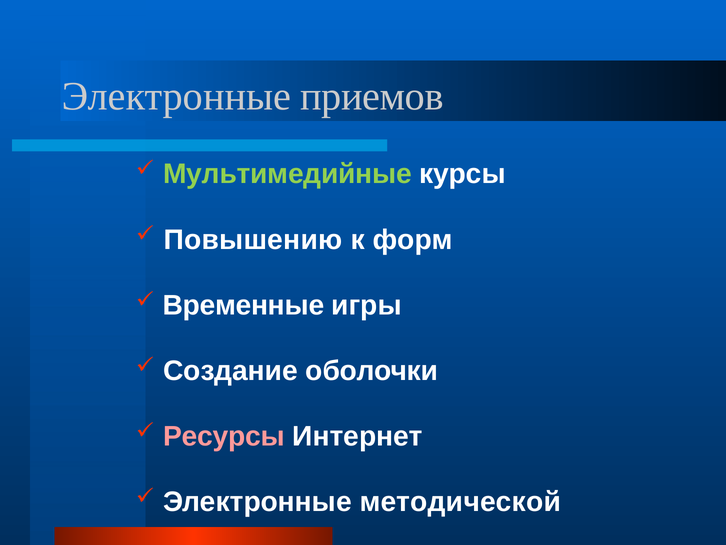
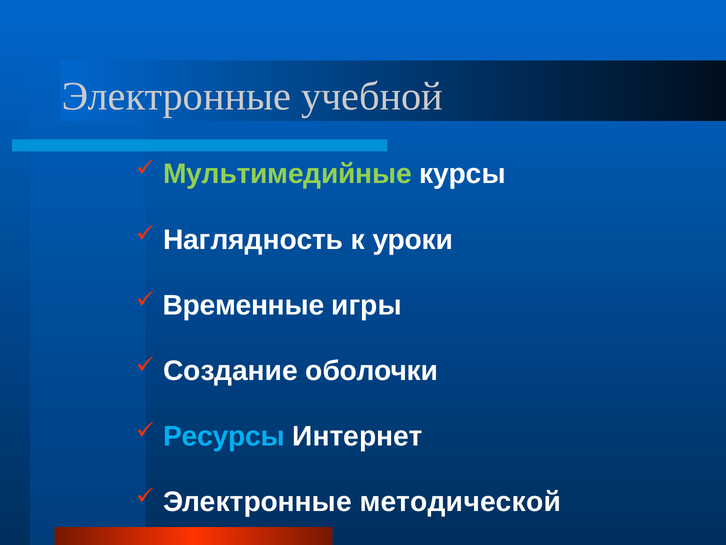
приемов: приемов -> учебной (372, 97)
Повышению: Повышению -> Наглядность (253, 239)
форм: форм -> уроки (413, 239)
Ресурсы colour: pink -> light blue (224, 436)
